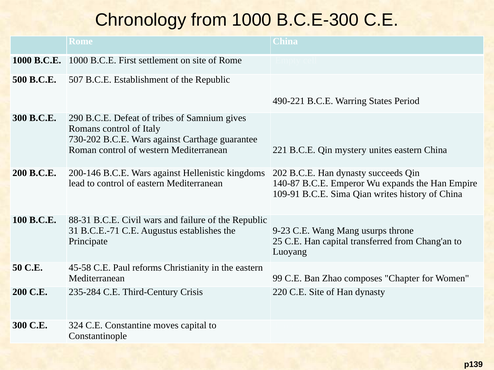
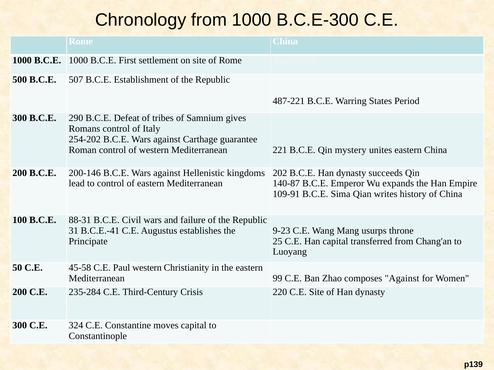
490-221: 490-221 -> 487-221 (289, 101)
730-202: 730-202 -> 254-202 (85, 139)
B.C.E.-71: B.C.E.-71 -> B.C.E.-41 (100, 231)
Paul reforms: reforms -> western (147, 268)
composes Chapter: Chapter -> Against (402, 279)
